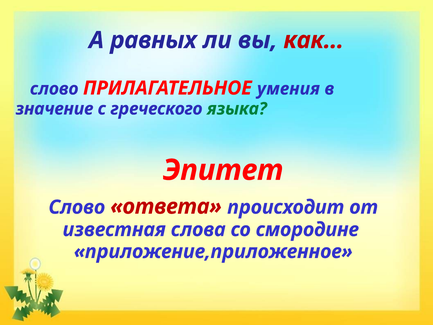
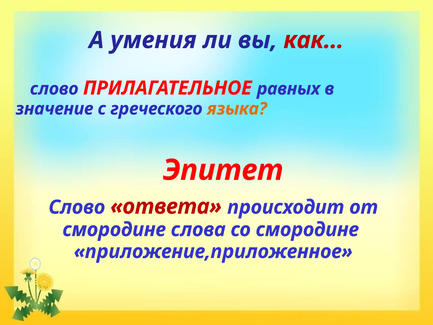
равных: равных -> умения (153, 40)
умения: умения -> равных (288, 89)
языка colour: green -> orange (237, 109)
известная: известная -> смородине (114, 229)
